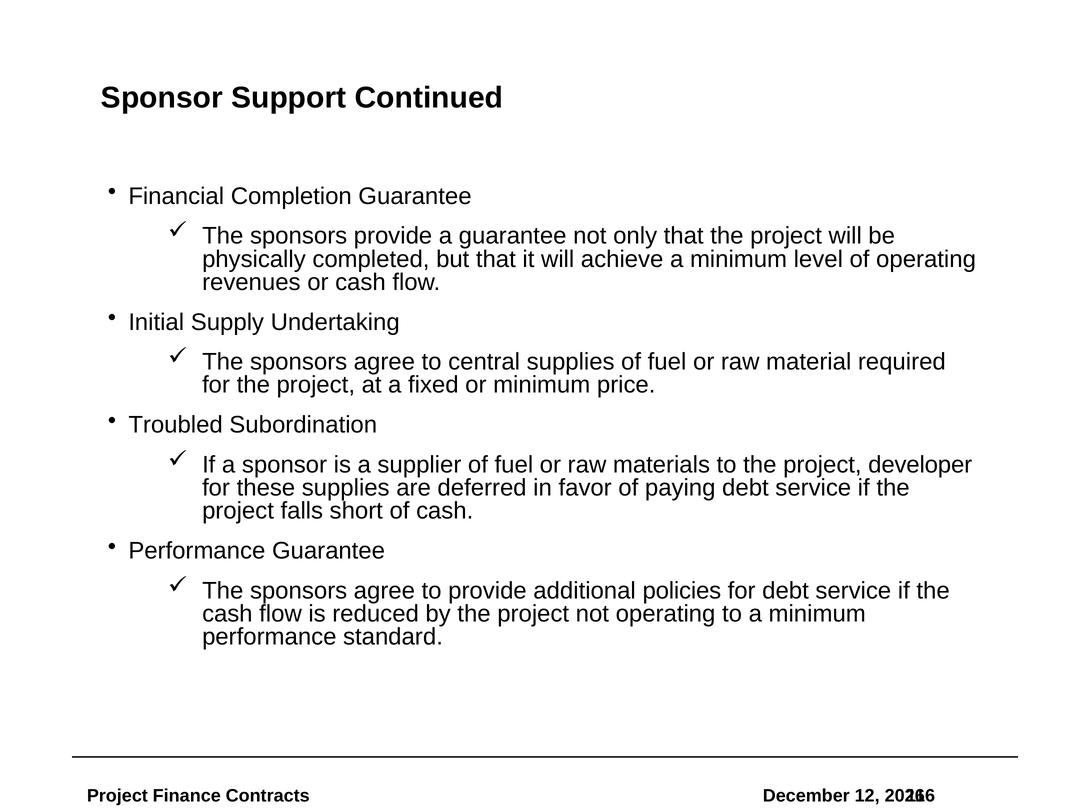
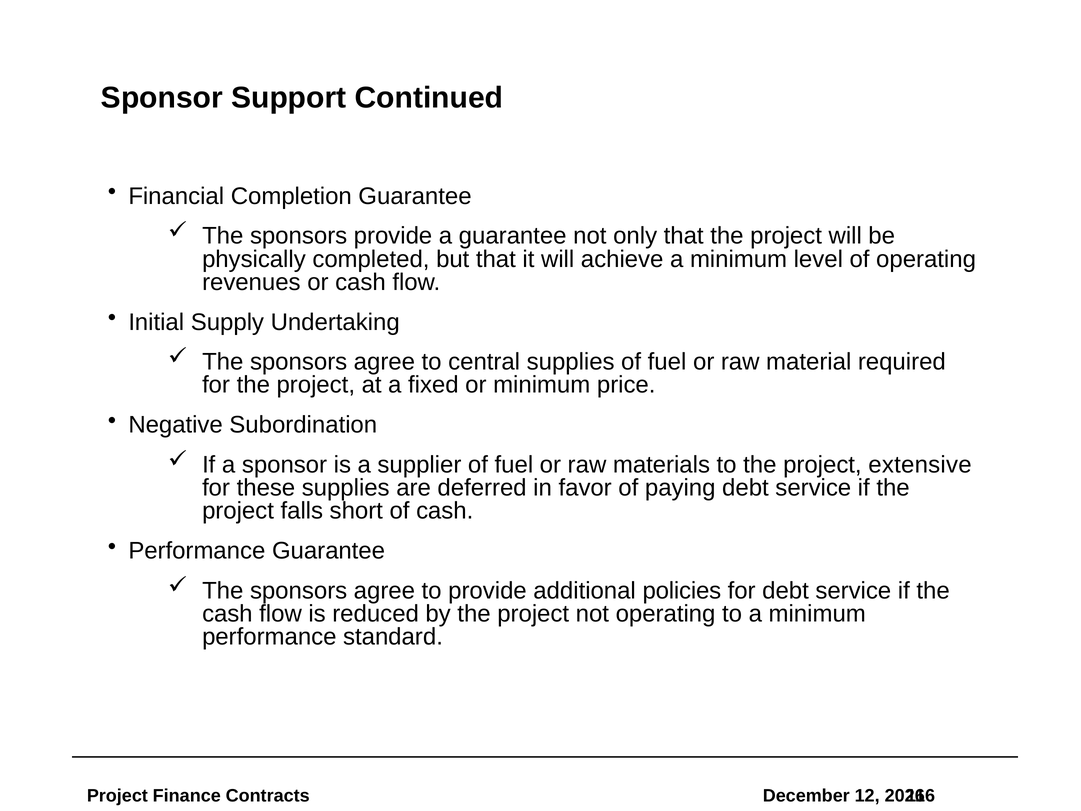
Troubled: Troubled -> Negative (176, 425)
developer: developer -> extensive (920, 465)
